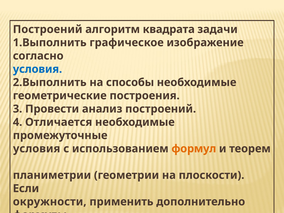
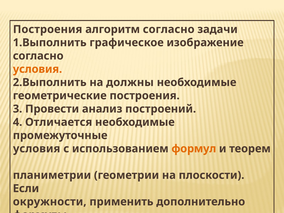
Построений: Построений -> Построения (48, 29)
алгоритм квадрата: квадрата -> согласно (169, 29)
условия colour: blue -> orange (37, 69)
способы: способы -> должны (130, 82)
